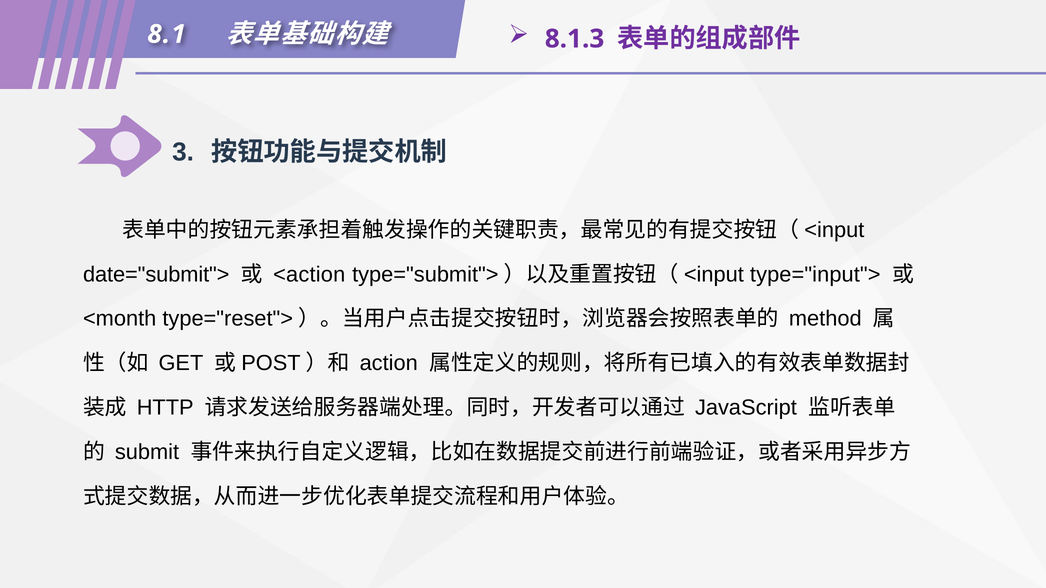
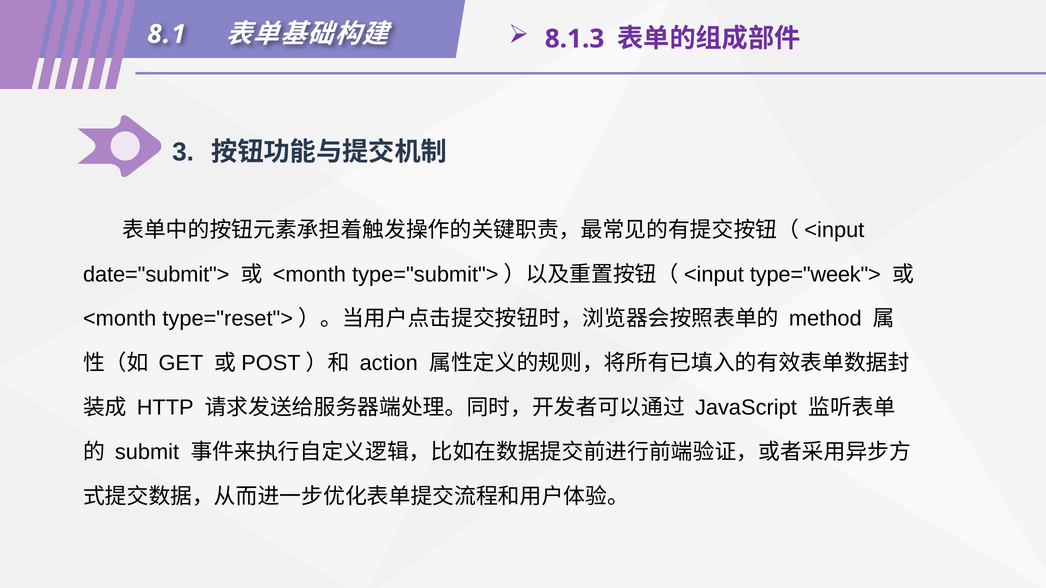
<action: <action -> <month (309, 275)
type="input">: type="input"> -> type="week"> (815, 275)
